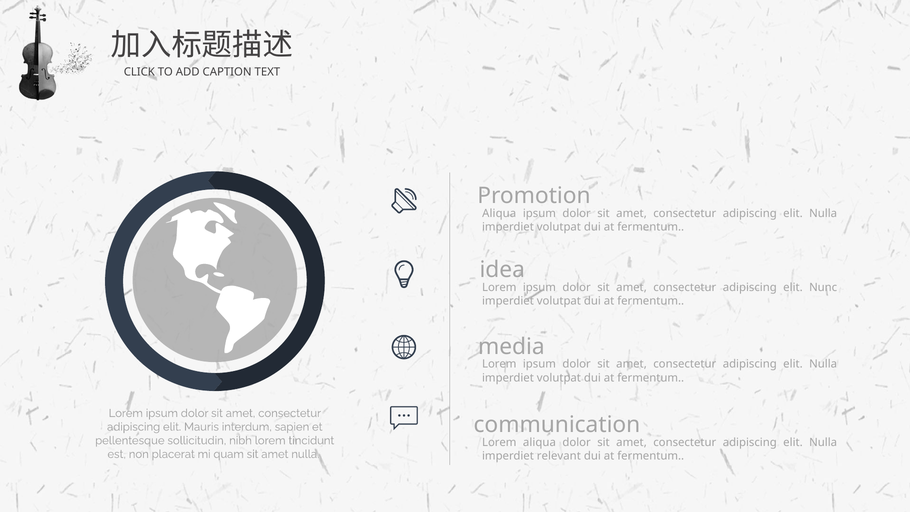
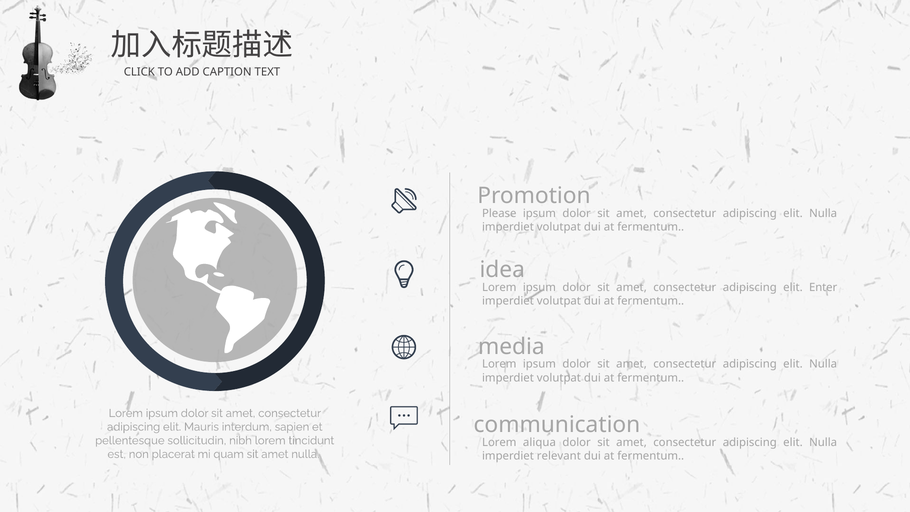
Aliqua: Aliqua -> Please (499, 213)
Nunc: Nunc -> Enter (823, 287)
